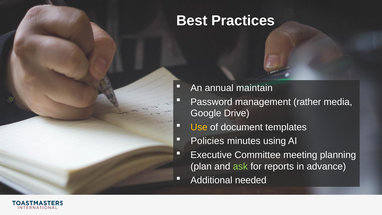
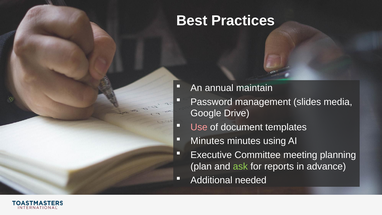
rather: rather -> slides (307, 102)
Use colour: yellow -> pink (199, 127)
Policies: Policies -> Minutes (207, 141)
